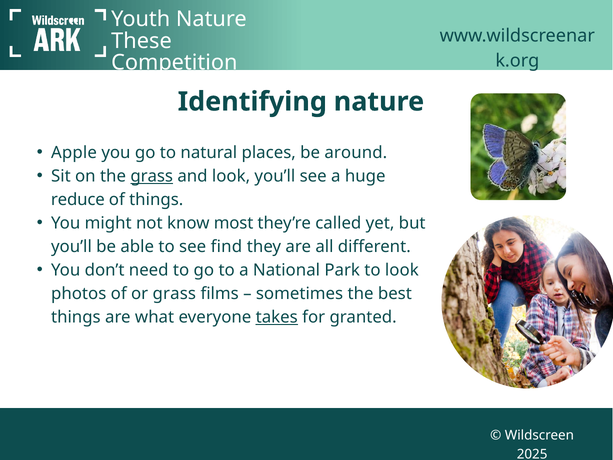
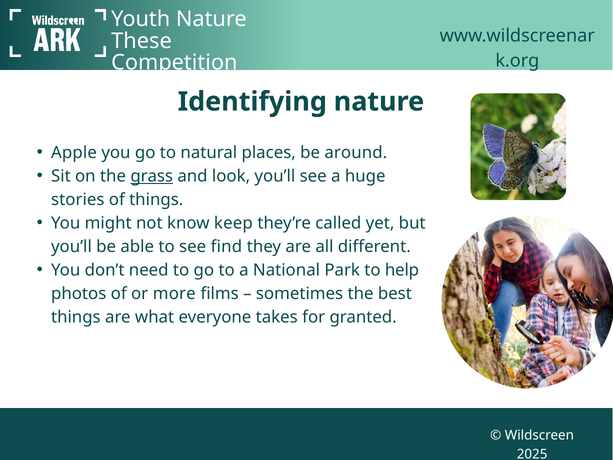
reduce: reduce -> stories (78, 200)
most: most -> keep (233, 223)
to look: look -> help (402, 270)
or grass: grass -> more (174, 294)
takes underline: present -> none (277, 317)
